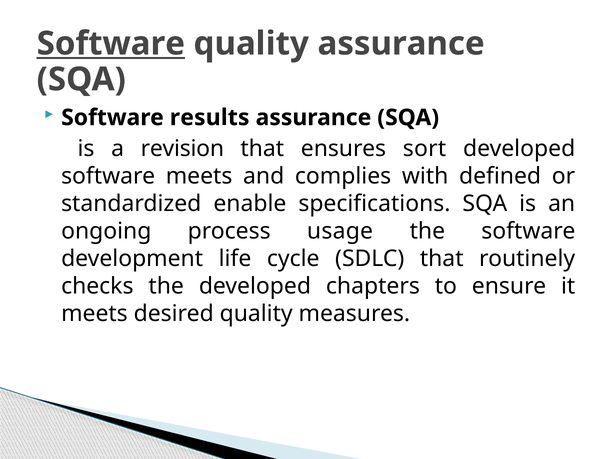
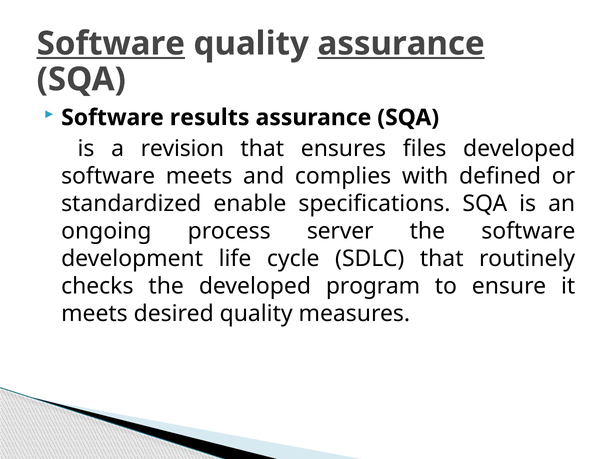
assurance underline: none -> present (401, 44)
sort: sort -> files (425, 149)
usage: usage -> server (340, 231)
chapters: chapters -> program (373, 286)
